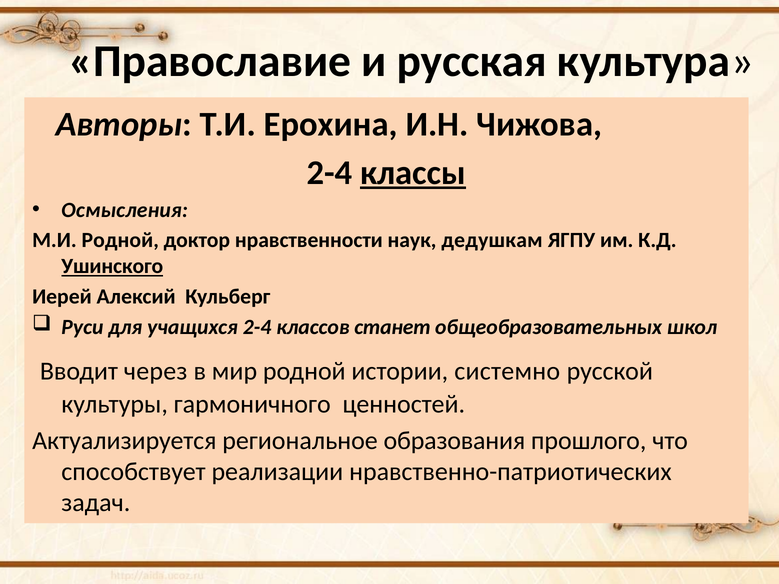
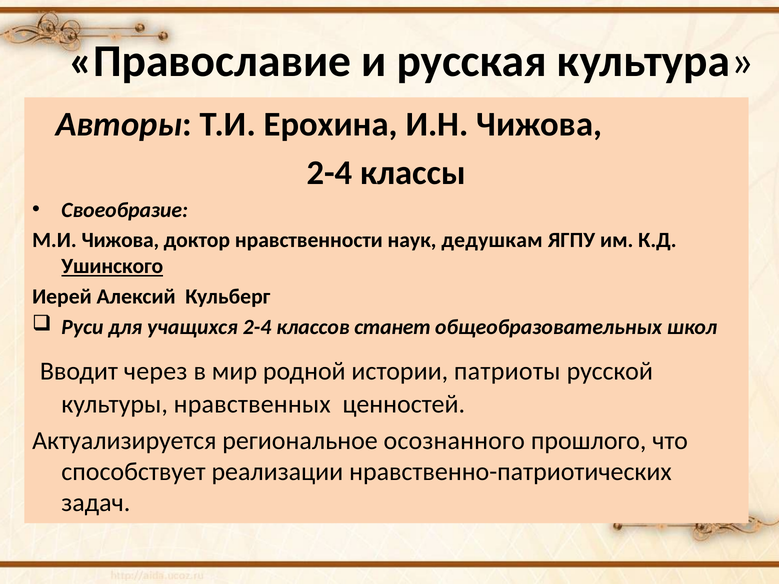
классы underline: present -> none (413, 173)
Осмысления: Осмысления -> Своеобразие (125, 210)
М.И Родной: Родной -> Чижова (120, 240)
системно: системно -> патриоты (507, 371)
гармоничного: гармоничного -> нравственных (252, 404)
образования: образования -> осознанного (454, 441)
